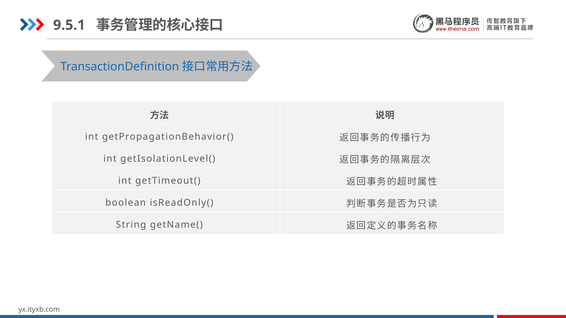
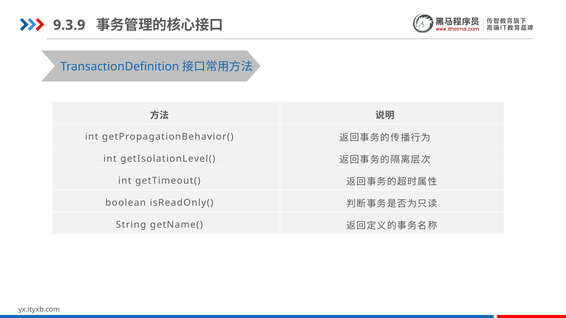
9.5.1: 9.5.1 -> 9.3.9 (69, 25)
